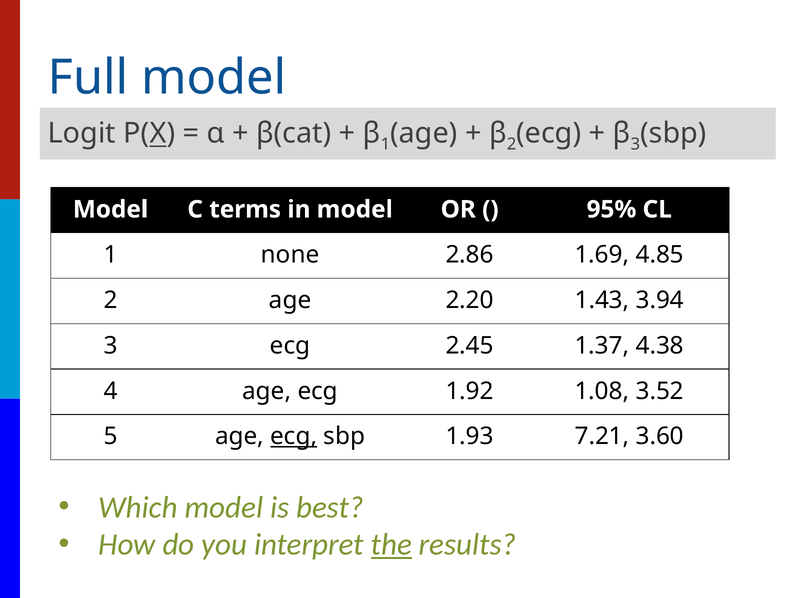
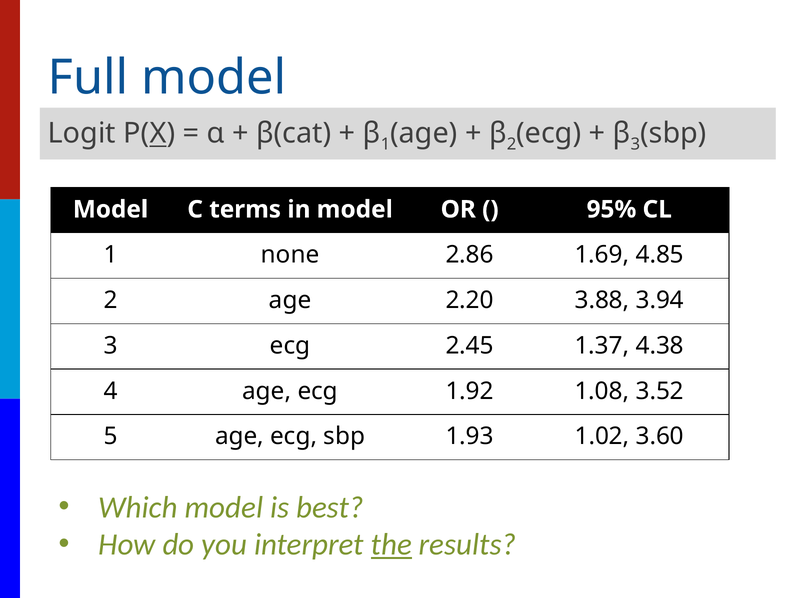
1.43: 1.43 -> 3.88 (602, 301)
ecg underline: present -> none (294, 437)
7.21: 7.21 -> 1.02 (602, 437)
